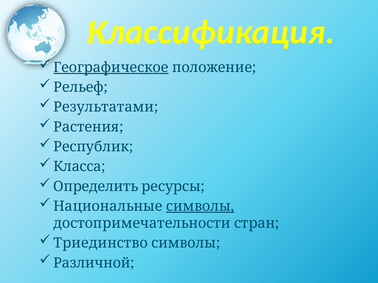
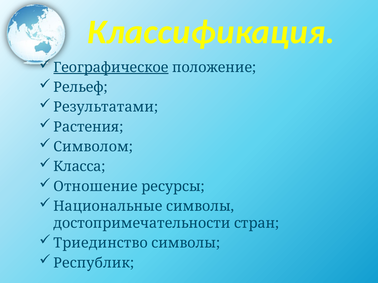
Республик: Республик -> Символом (93, 147)
Определить: Определить -> Отношение (96, 187)
символы underline: present -> none (200, 207)
Различной: Различной -> Республик (94, 263)
